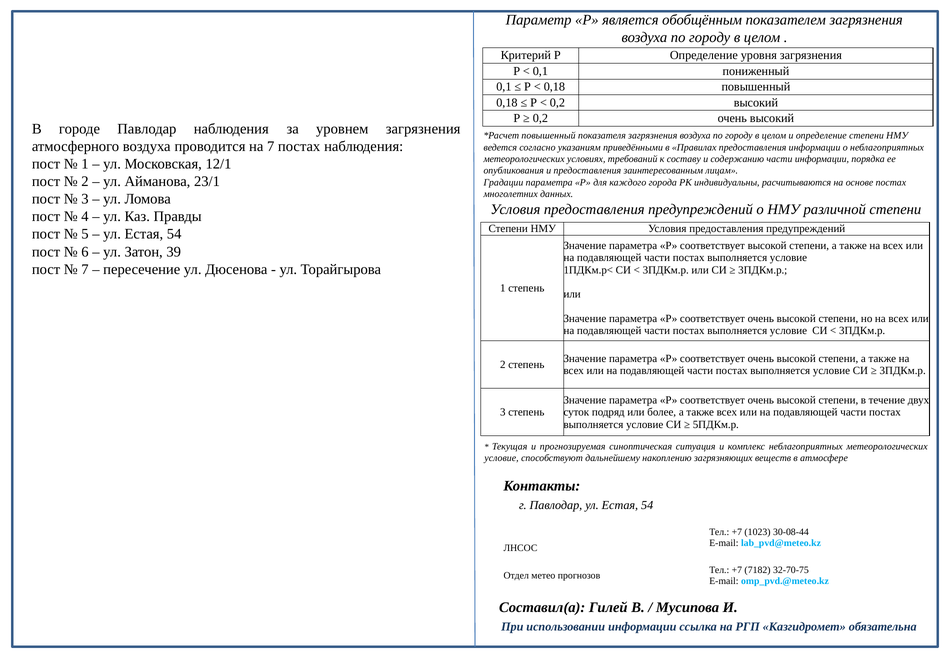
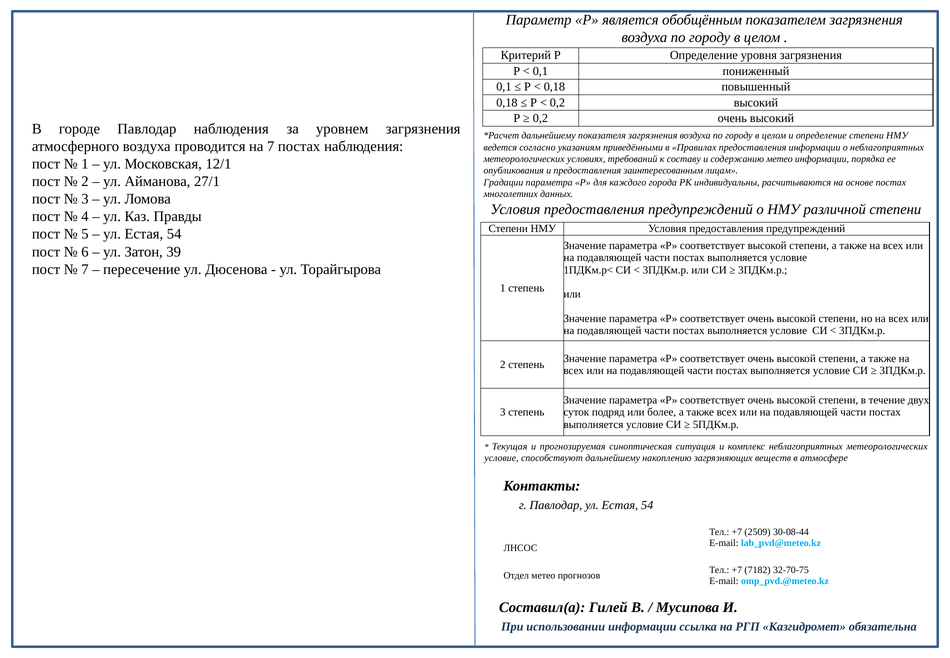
повышенный: повышенный -> дальнейшему (549, 136)
содержанию части: части -> метео (780, 159)
23/1: 23/1 -> 27/1 (207, 181)
1023: 1023 -> 2509 (758, 532)
